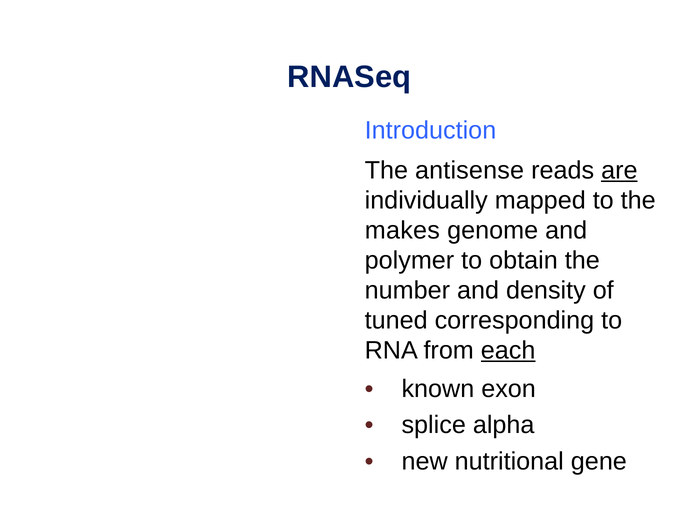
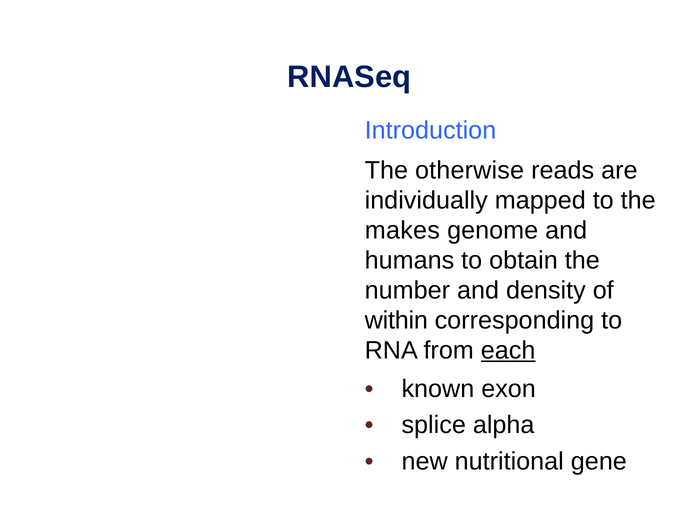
antisense: antisense -> otherwise (470, 171)
are underline: present -> none (619, 171)
polymer: polymer -> humans (409, 260)
tuned: tuned -> within (396, 320)
